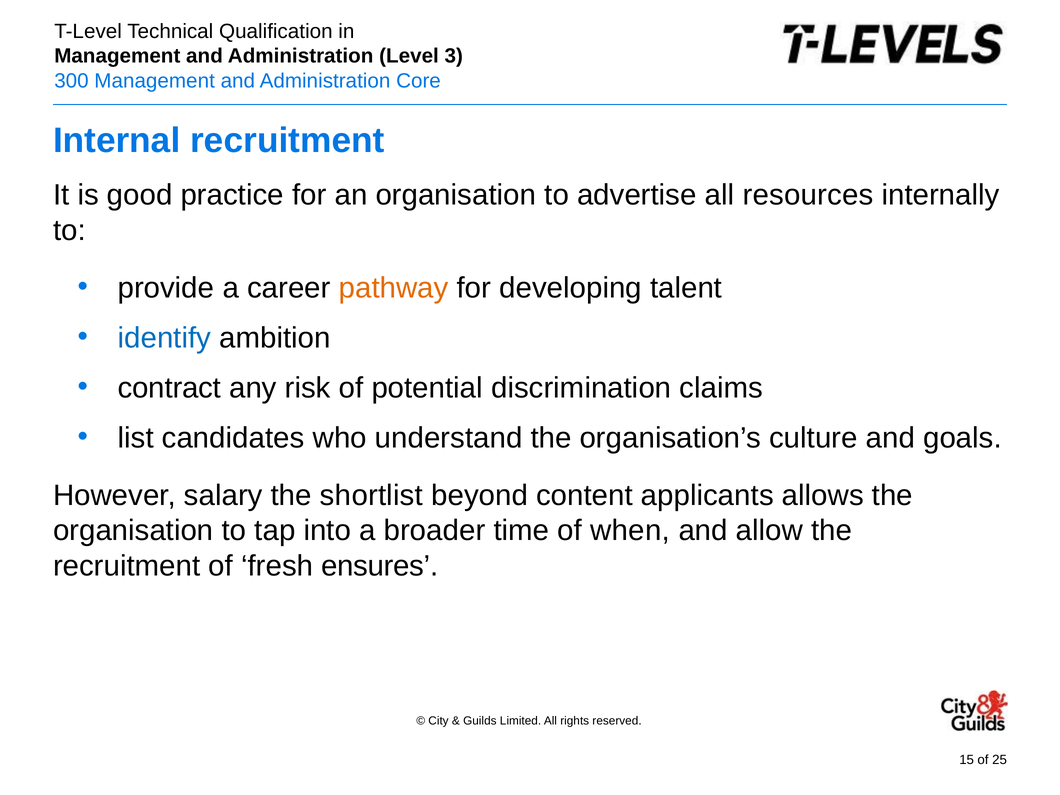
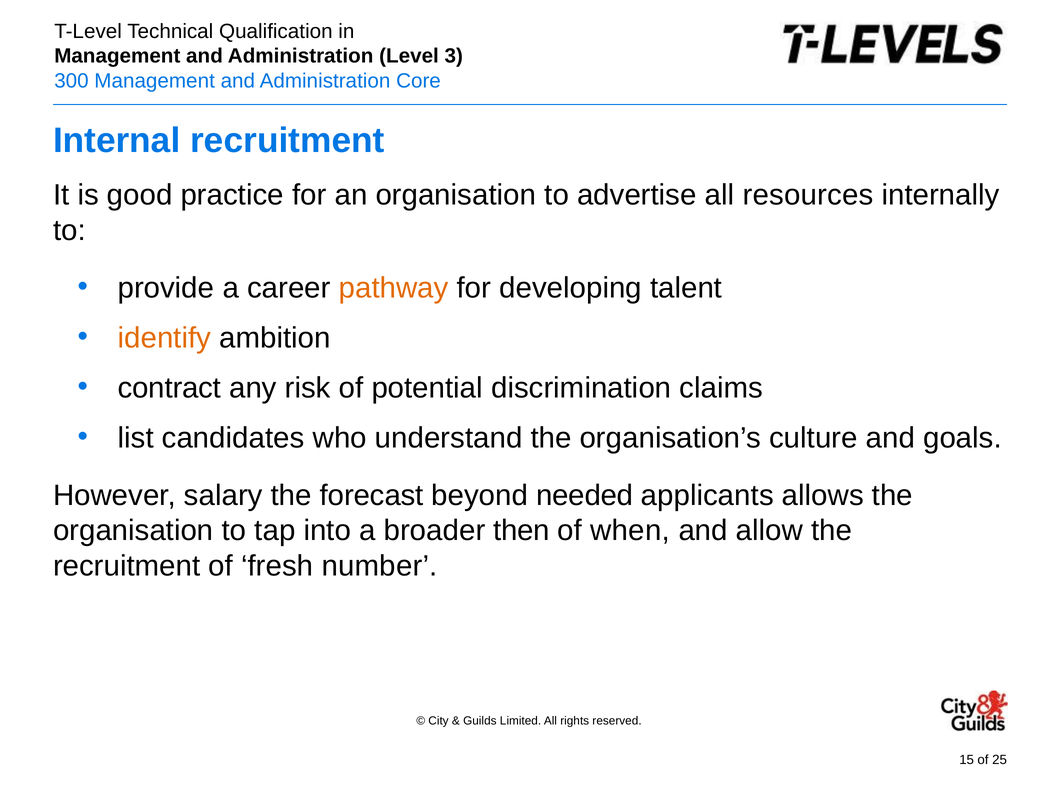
identify colour: blue -> orange (164, 338)
shortlist: shortlist -> forecast (372, 495)
content: content -> needed (585, 495)
time: time -> then (522, 531)
ensures: ensures -> number (380, 566)
